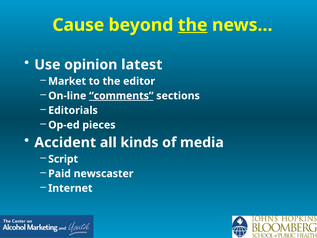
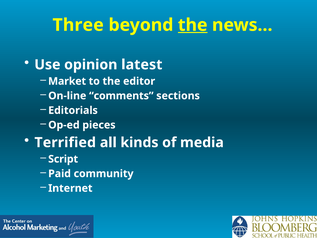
Cause: Cause -> Three (78, 25)
comments underline: present -> none (121, 96)
Accident: Accident -> Terrified (65, 142)
newscaster: newscaster -> community (104, 173)
